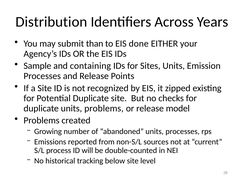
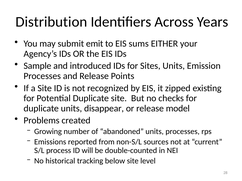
than: than -> emit (95, 44)
done: done -> sums (139, 44)
containing: containing -> introduced (91, 66)
units problems: problems -> disappear (104, 109)
